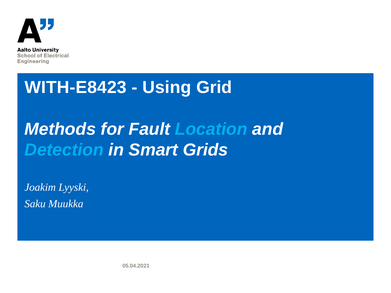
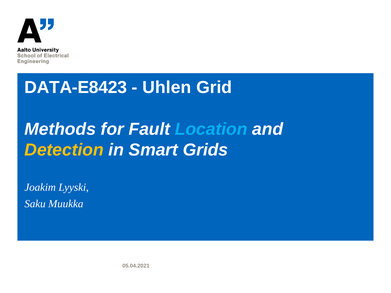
WITH-E8423: WITH-E8423 -> DATA-E8423 (76, 87)
Using: Using -> Uhlen (167, 87)
Detection colour: light blue -> yellow (64, 150)
